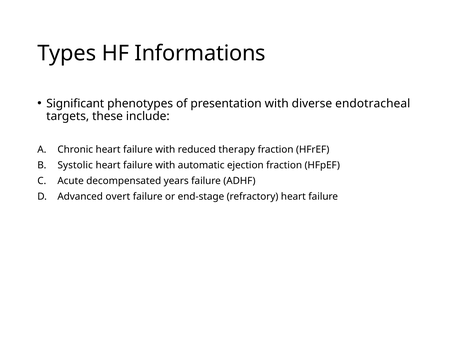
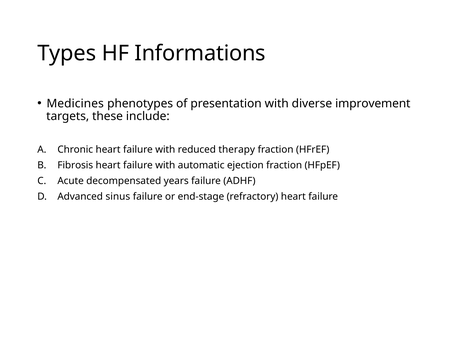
Significant: Significant -> Medicines (75, 104)
endotracheal: endotracheal -> improvement (373, 104)
Systolic: Systolic -> Fibrosis (75, 165)
overt: overt -> sinus (118, 197)
